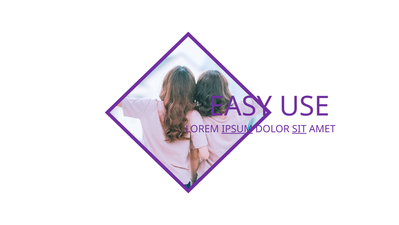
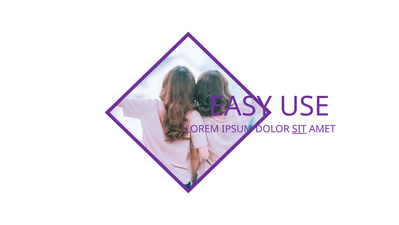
IPSUM underline: present -> none (237, 129)
